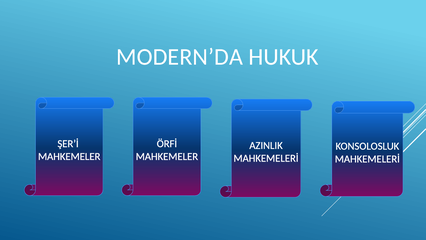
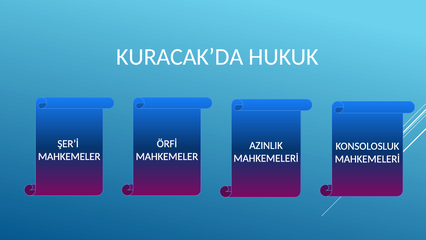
MODERN’DA: MODERN’DA -> KURACAK’DA (180, 57)
